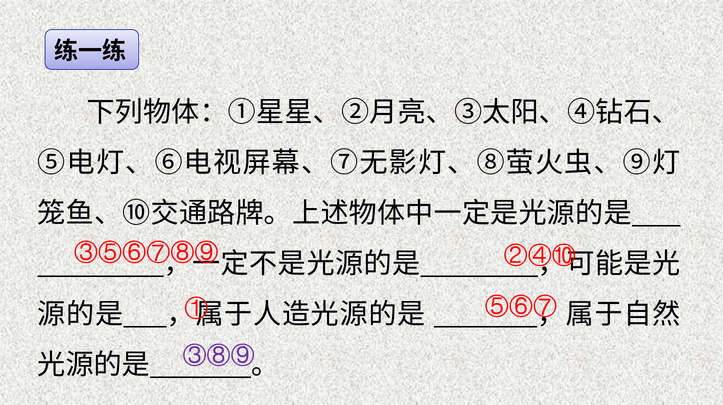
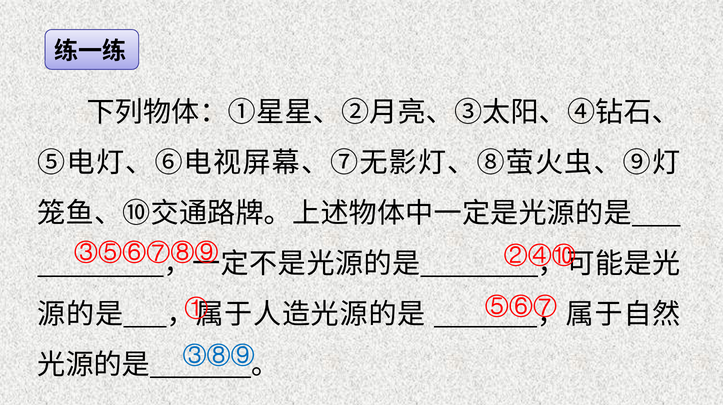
③⑧⑨ colour: purple -> blue (219, 357)
